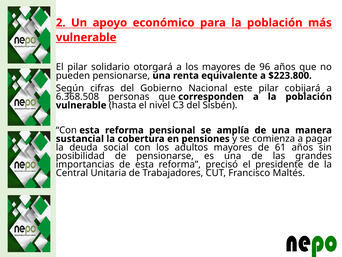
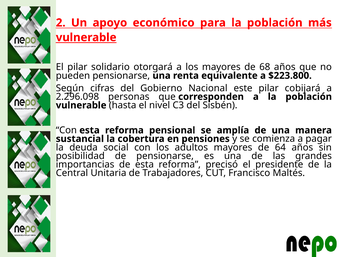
96: 96 -> 68 (265, 67)
6.368.508: 6.368.508 -> 2.296.098 (77, 97)
61: 61 -> 64 (280, 147)
